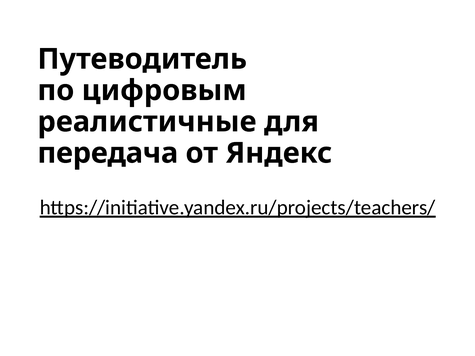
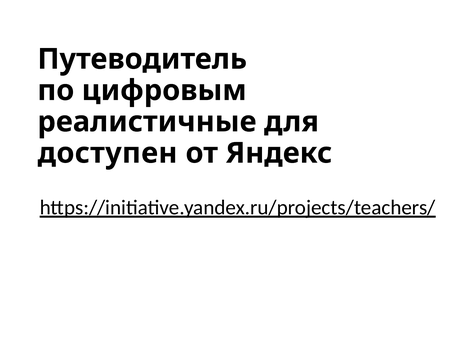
передача: передача -> доступен (108, 153)
